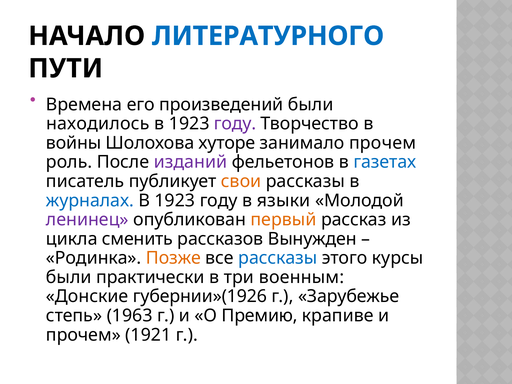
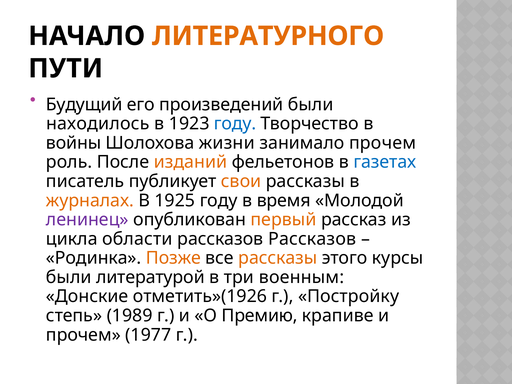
ЛИТЕРАТУРНОГО colour: blue -> orange (268, 36)
Времена: Времена -> Будущий (84, 105)
году colour: purple -> blue (235, 124)
хуторе: хуторе -> жизни (227, 143)
изданий colour: purple -> orange (190, 162)
журналах colour: blue -> orange (90, 201)
1923: 1923 -> 1925 (175, 201)
языки: языки -> время (284, 201)
сменить: сменить -> области (137, 239)
рассказов Вынужден: Вынужден -> Рассказов (312, 239)
рассказы colour: blue -> orange (278, 258)
практически: практически -> литературой (150, 277)
губернии»(1926: губернии»(1926 -> отметить»(1926 (200, 296)
Зарубежье: Зарубежье -> Постройку (349, 296)
1963: 1963 -> 1989 (130, 316)
1921: 1921 -> 1977 (148, 335)
